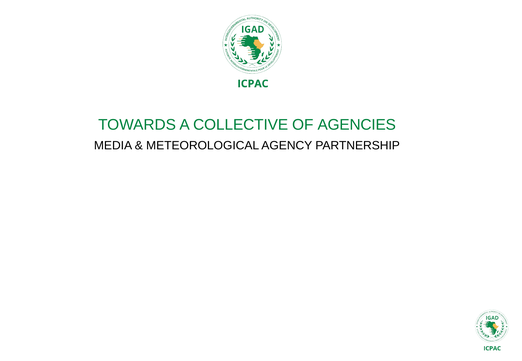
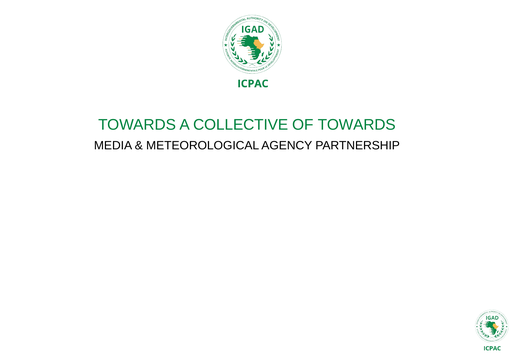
OF AGENCIES: AGENCIES -> TOWARDS (357, 125)
